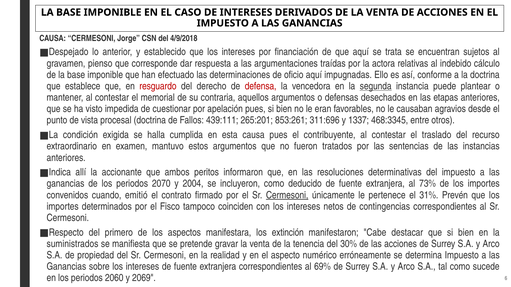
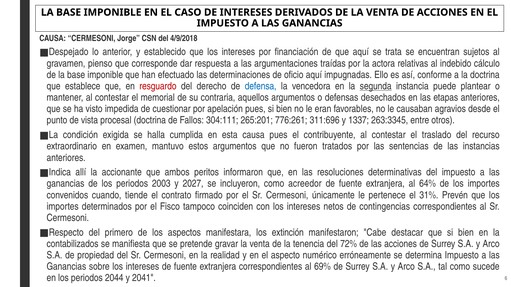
defensa colour: red -> blue (261, 86)
439:111: 439:111 -> 304:111 (222, 121)
853:261: 853:261 -> 776:261 (291, 121)
468:3345: 468:3345 -> 263:3345 (390, 121)
2070: 2070 -> 2003 (161, 184)
2004: 2004 -> 2027 (193, 184)
deducido: deducido -> acreedor (305, 184)
73%: 73% -> 64% (428, 184)
emitió: emitió -> tiende (136, 195)
Cermesoni underline: present -> none (287, 195)
suministrados: suministrados -> contabilizados (73, 244)
30%: 30% -> 72% (349, 244)
2060: 2060 -> 2044 (114, 278)
2069: 2069 -> 2041 (144, 278)
